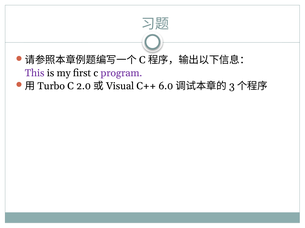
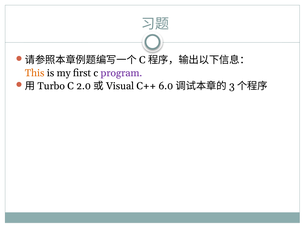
This colour: purple -> orange (35, 73)
